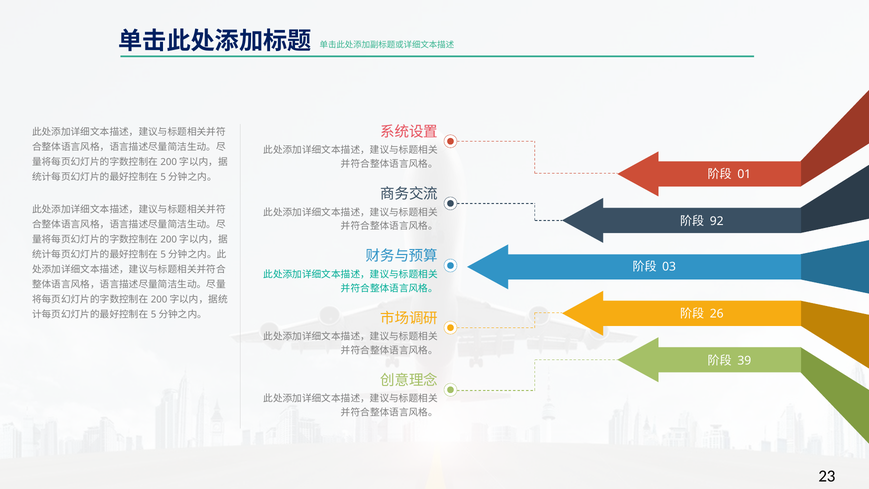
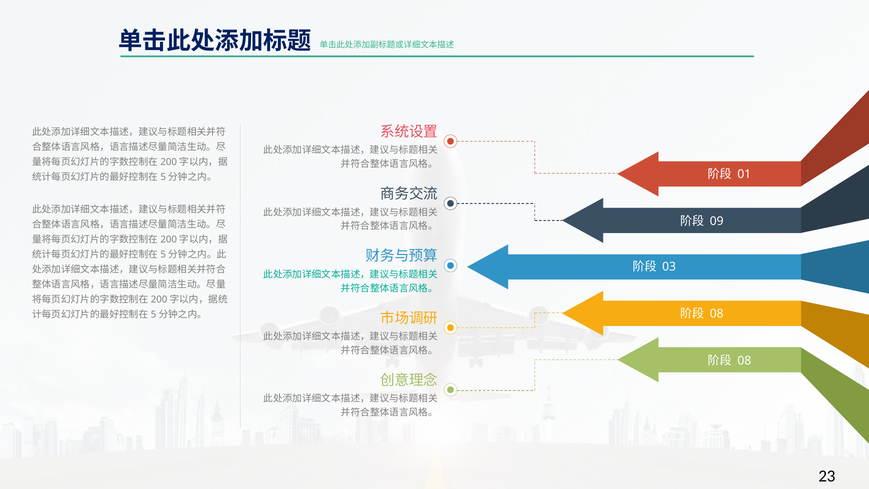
92: 92 -> 09 (717, 221)
26: 26 -> 08 (717, 313)
39: 39 -> 08 (744, 360)
